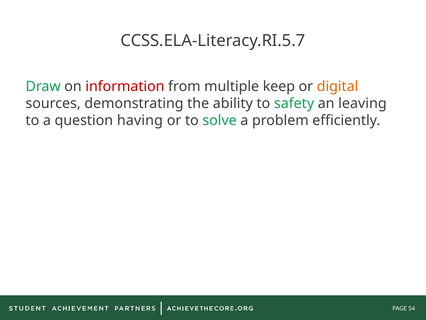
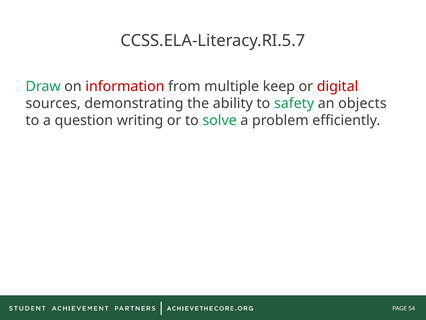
digital colour: orange -> red (338, 86)
leaving: leaving -> objects (362, 103)
having: having -> writing (140, 120)
